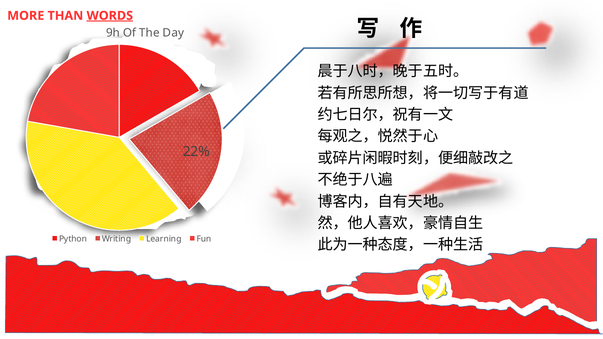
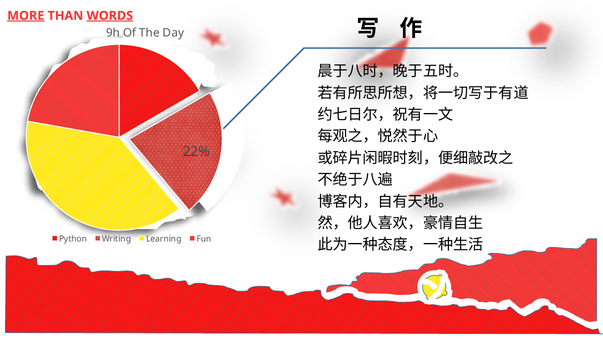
MORE underline: none -> present (26, 16)
